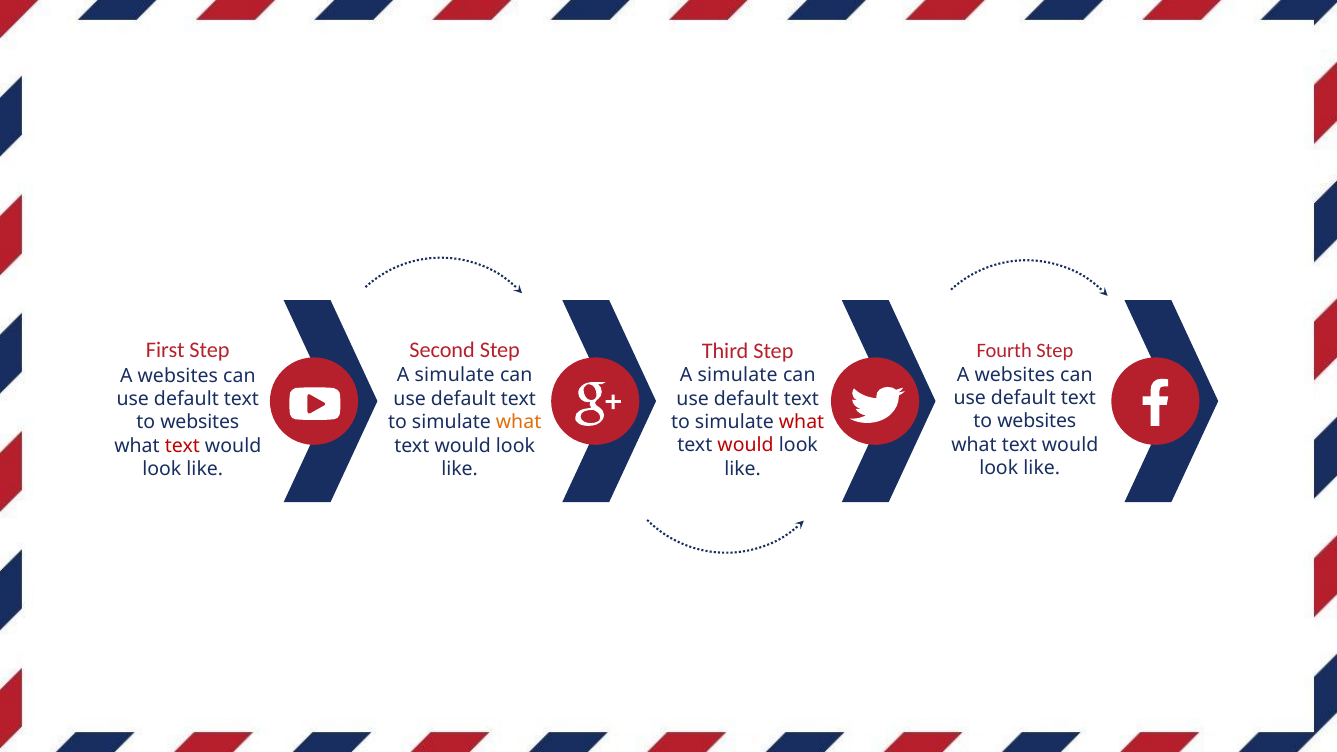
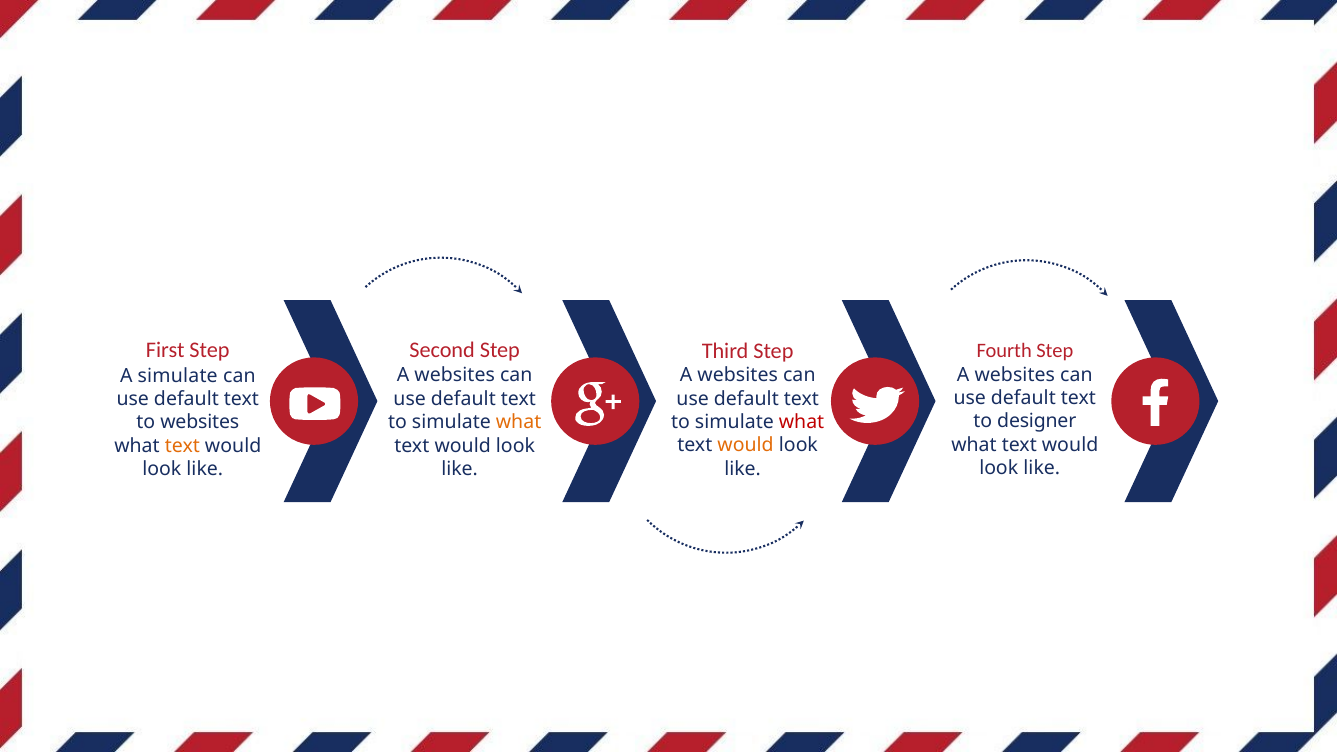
simulate: simulate -> websites (738, 375)
simulate: simulate -> websites (455, 376)
websites: websites -> simulate (178, 376)
websites: websites -> designer (1037, 422)
would colour: red -> orange (746, 446)
text colour: red -> orange (182, 446)
